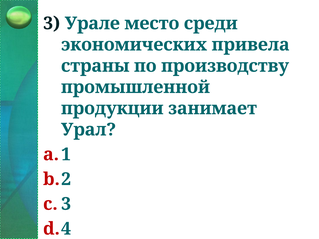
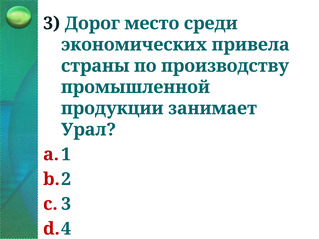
Урале: Урале -> Дорог (92, 23)
